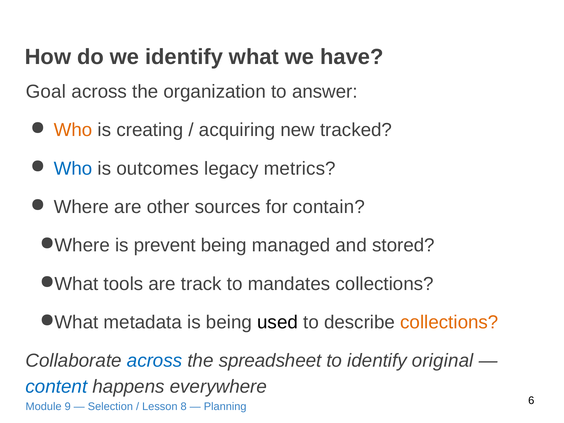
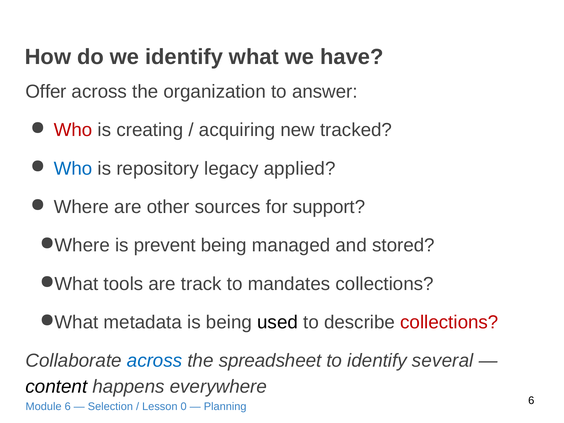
Goal: Goal -> Offer (46, 92)
Who colour: orange -> red (73, 130)
outcomes: outcomes -> repository (158, 169)
metrics: metrics -> applied (300, 169)
contain: contain -> support (329, 207)
collections colour: orange -> red (449, 322)
original: original -> several (443, 361)
content colour: blue -> black (56, 387)
Module 9: 9 -> 6 (68, 407)
8: 8 -> 0 (184, 407)
